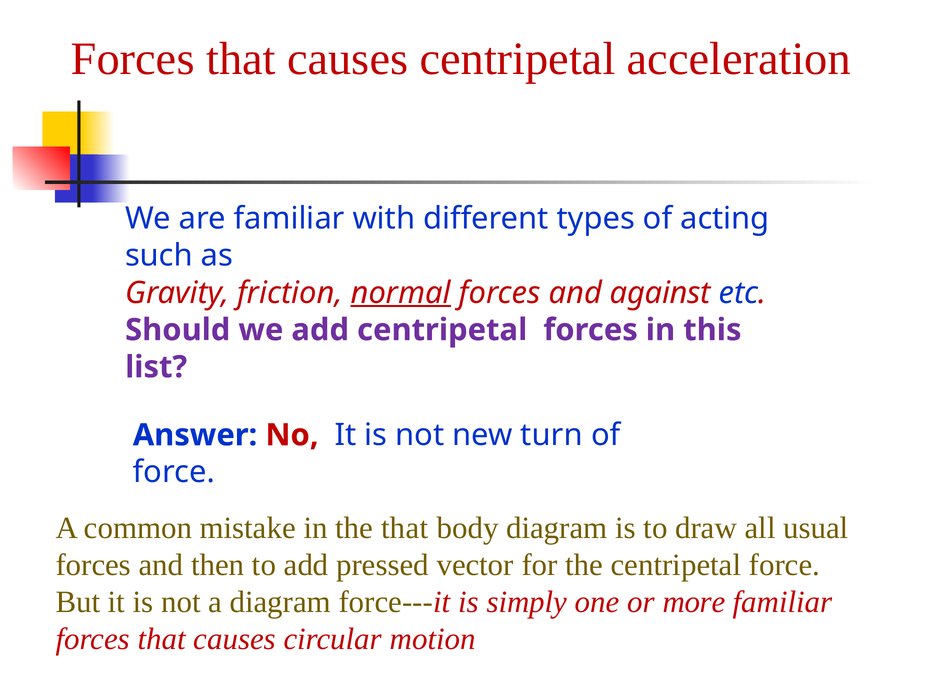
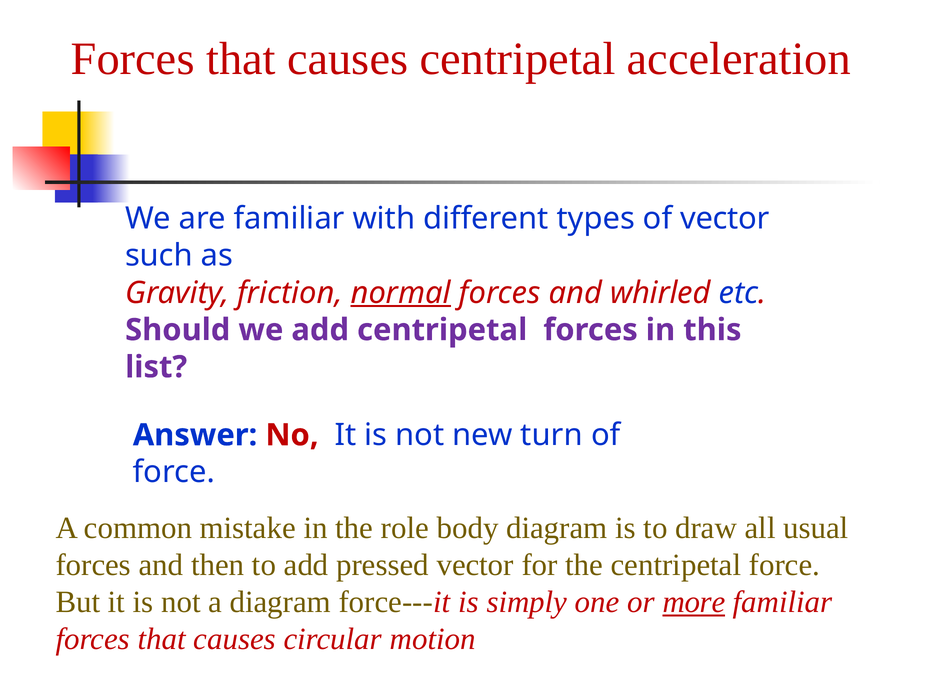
of acting: acting -> vector (725, 219)
against: against -> whirled (660, 293)
the that: that -> role (405, 528)
more underline: none -> present (694, 602)
